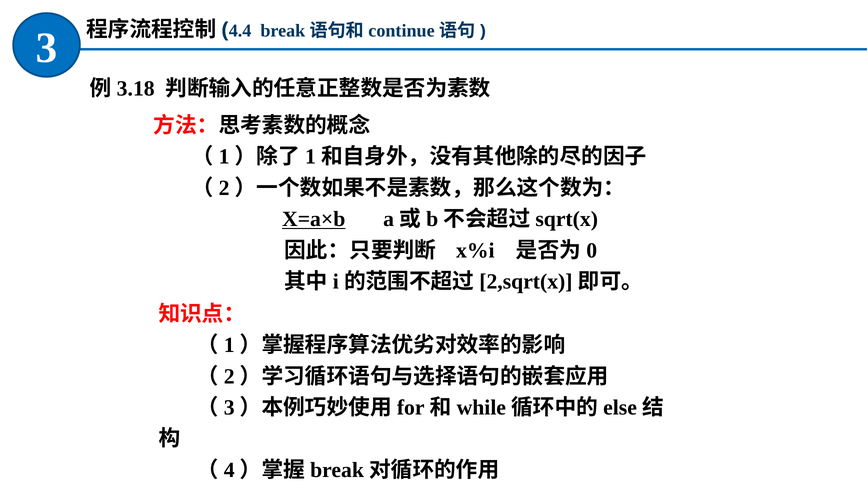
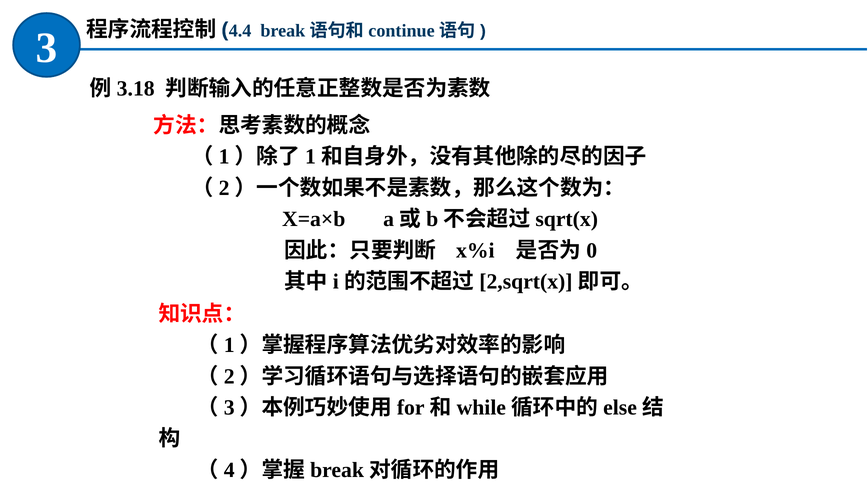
X=a×b underline: present -> none (314, 219)
